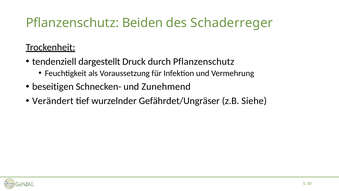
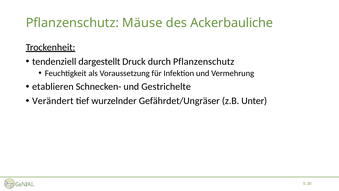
Beiden: Beiden -> Mäuse (142, 23)
Schaderreger: Schaderreger -> Ackerbauliche (232, 23)
beseitigen: beseitigen -> etablieren (53, 87)
Zunehmend: Zunehmend -> Gestrichelte (166, 87)
Siehe: Siehe -> Unter (254, 101)
